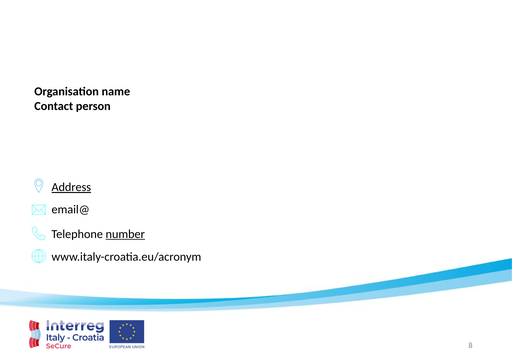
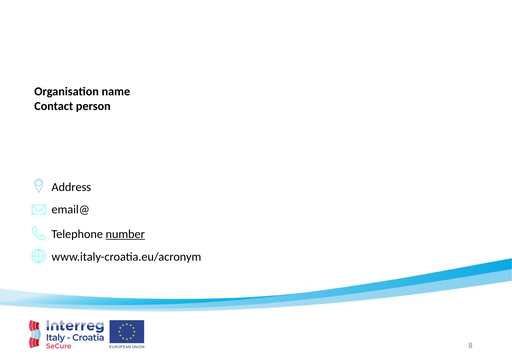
Address underline: present -> none (71, 187)
